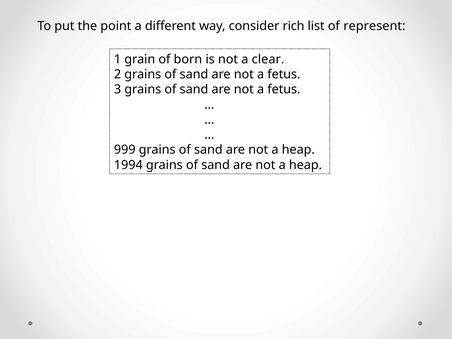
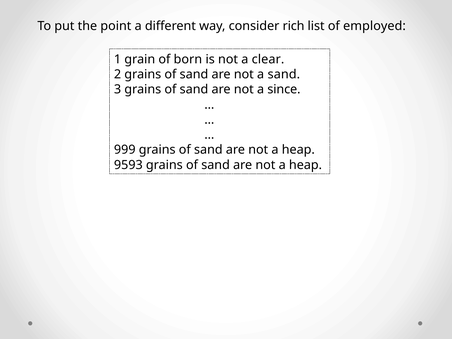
represent: represent -> employed (374, 26)
fetus: fetus -> sand (284, 74)
fetus: fetus -> since (284, 90)
1994: 1994 -> 9593 (128, 165)
